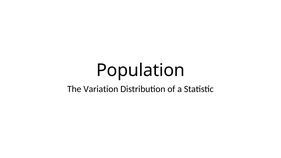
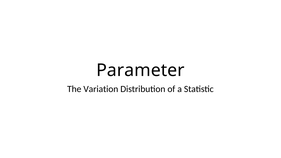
Population: Population -> Parameter (140, 70)
